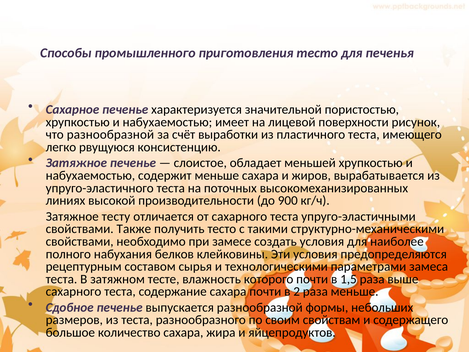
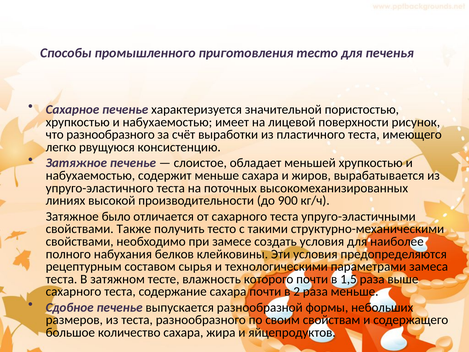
что разнообразной: разнообразной -> разнообразного (111, 135)
тесту: тесту -> было (116, 216)
